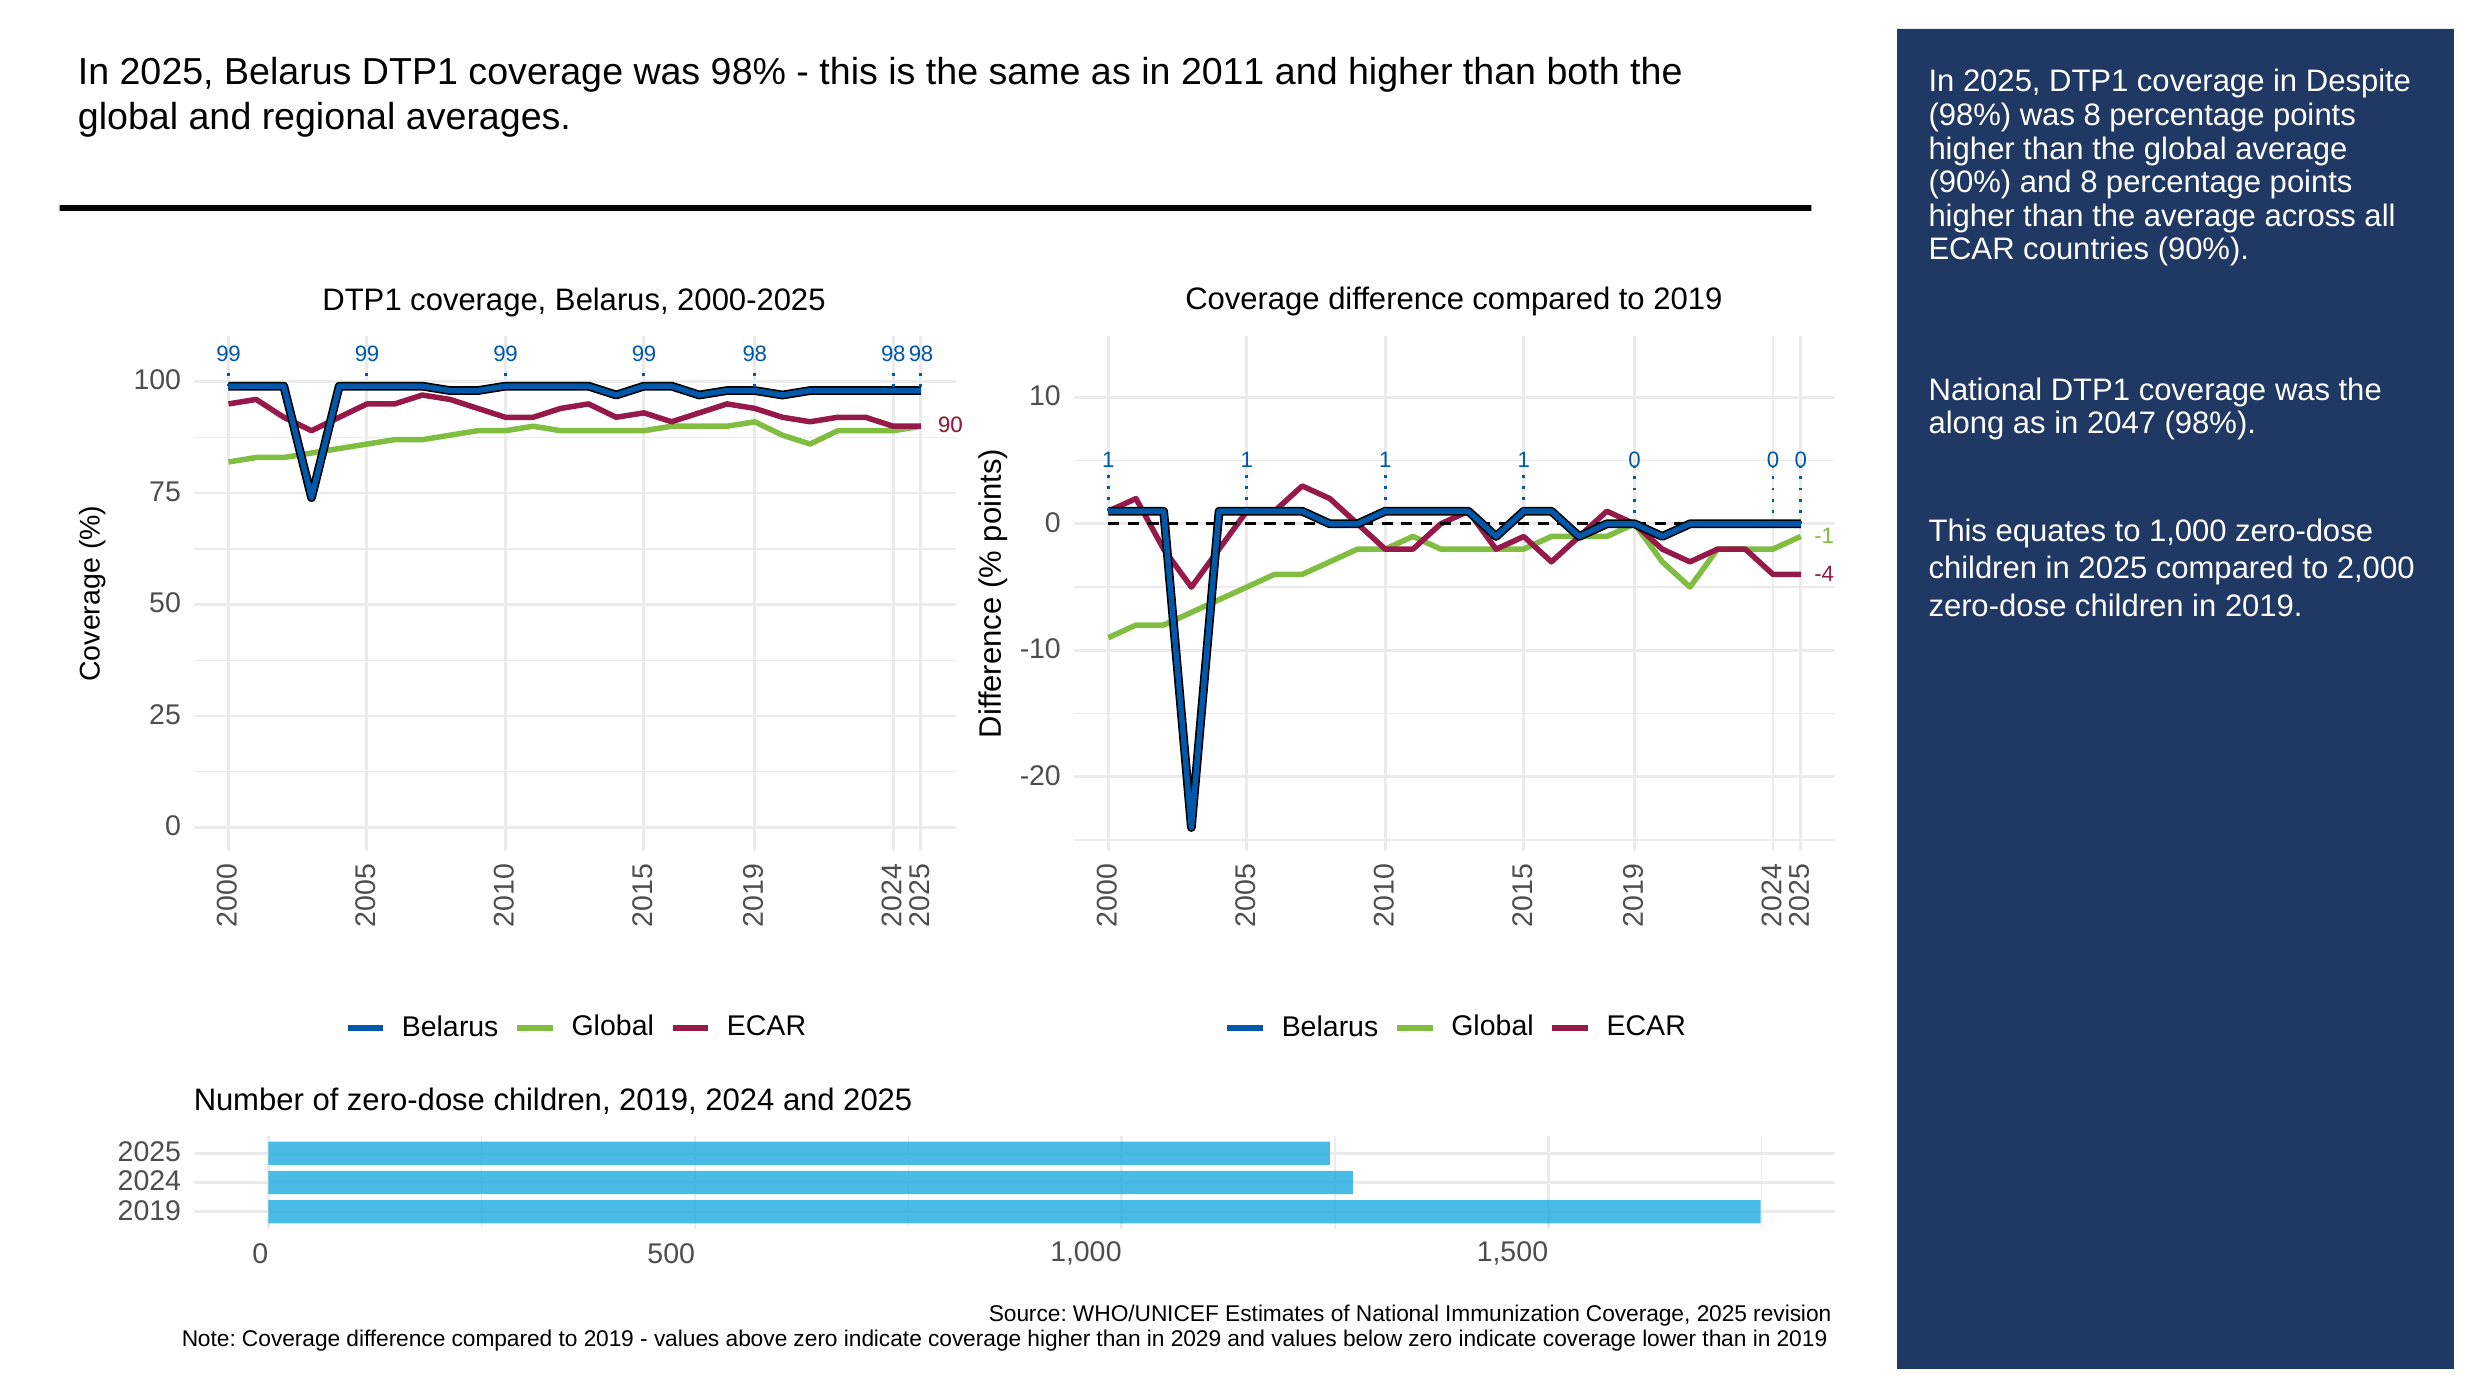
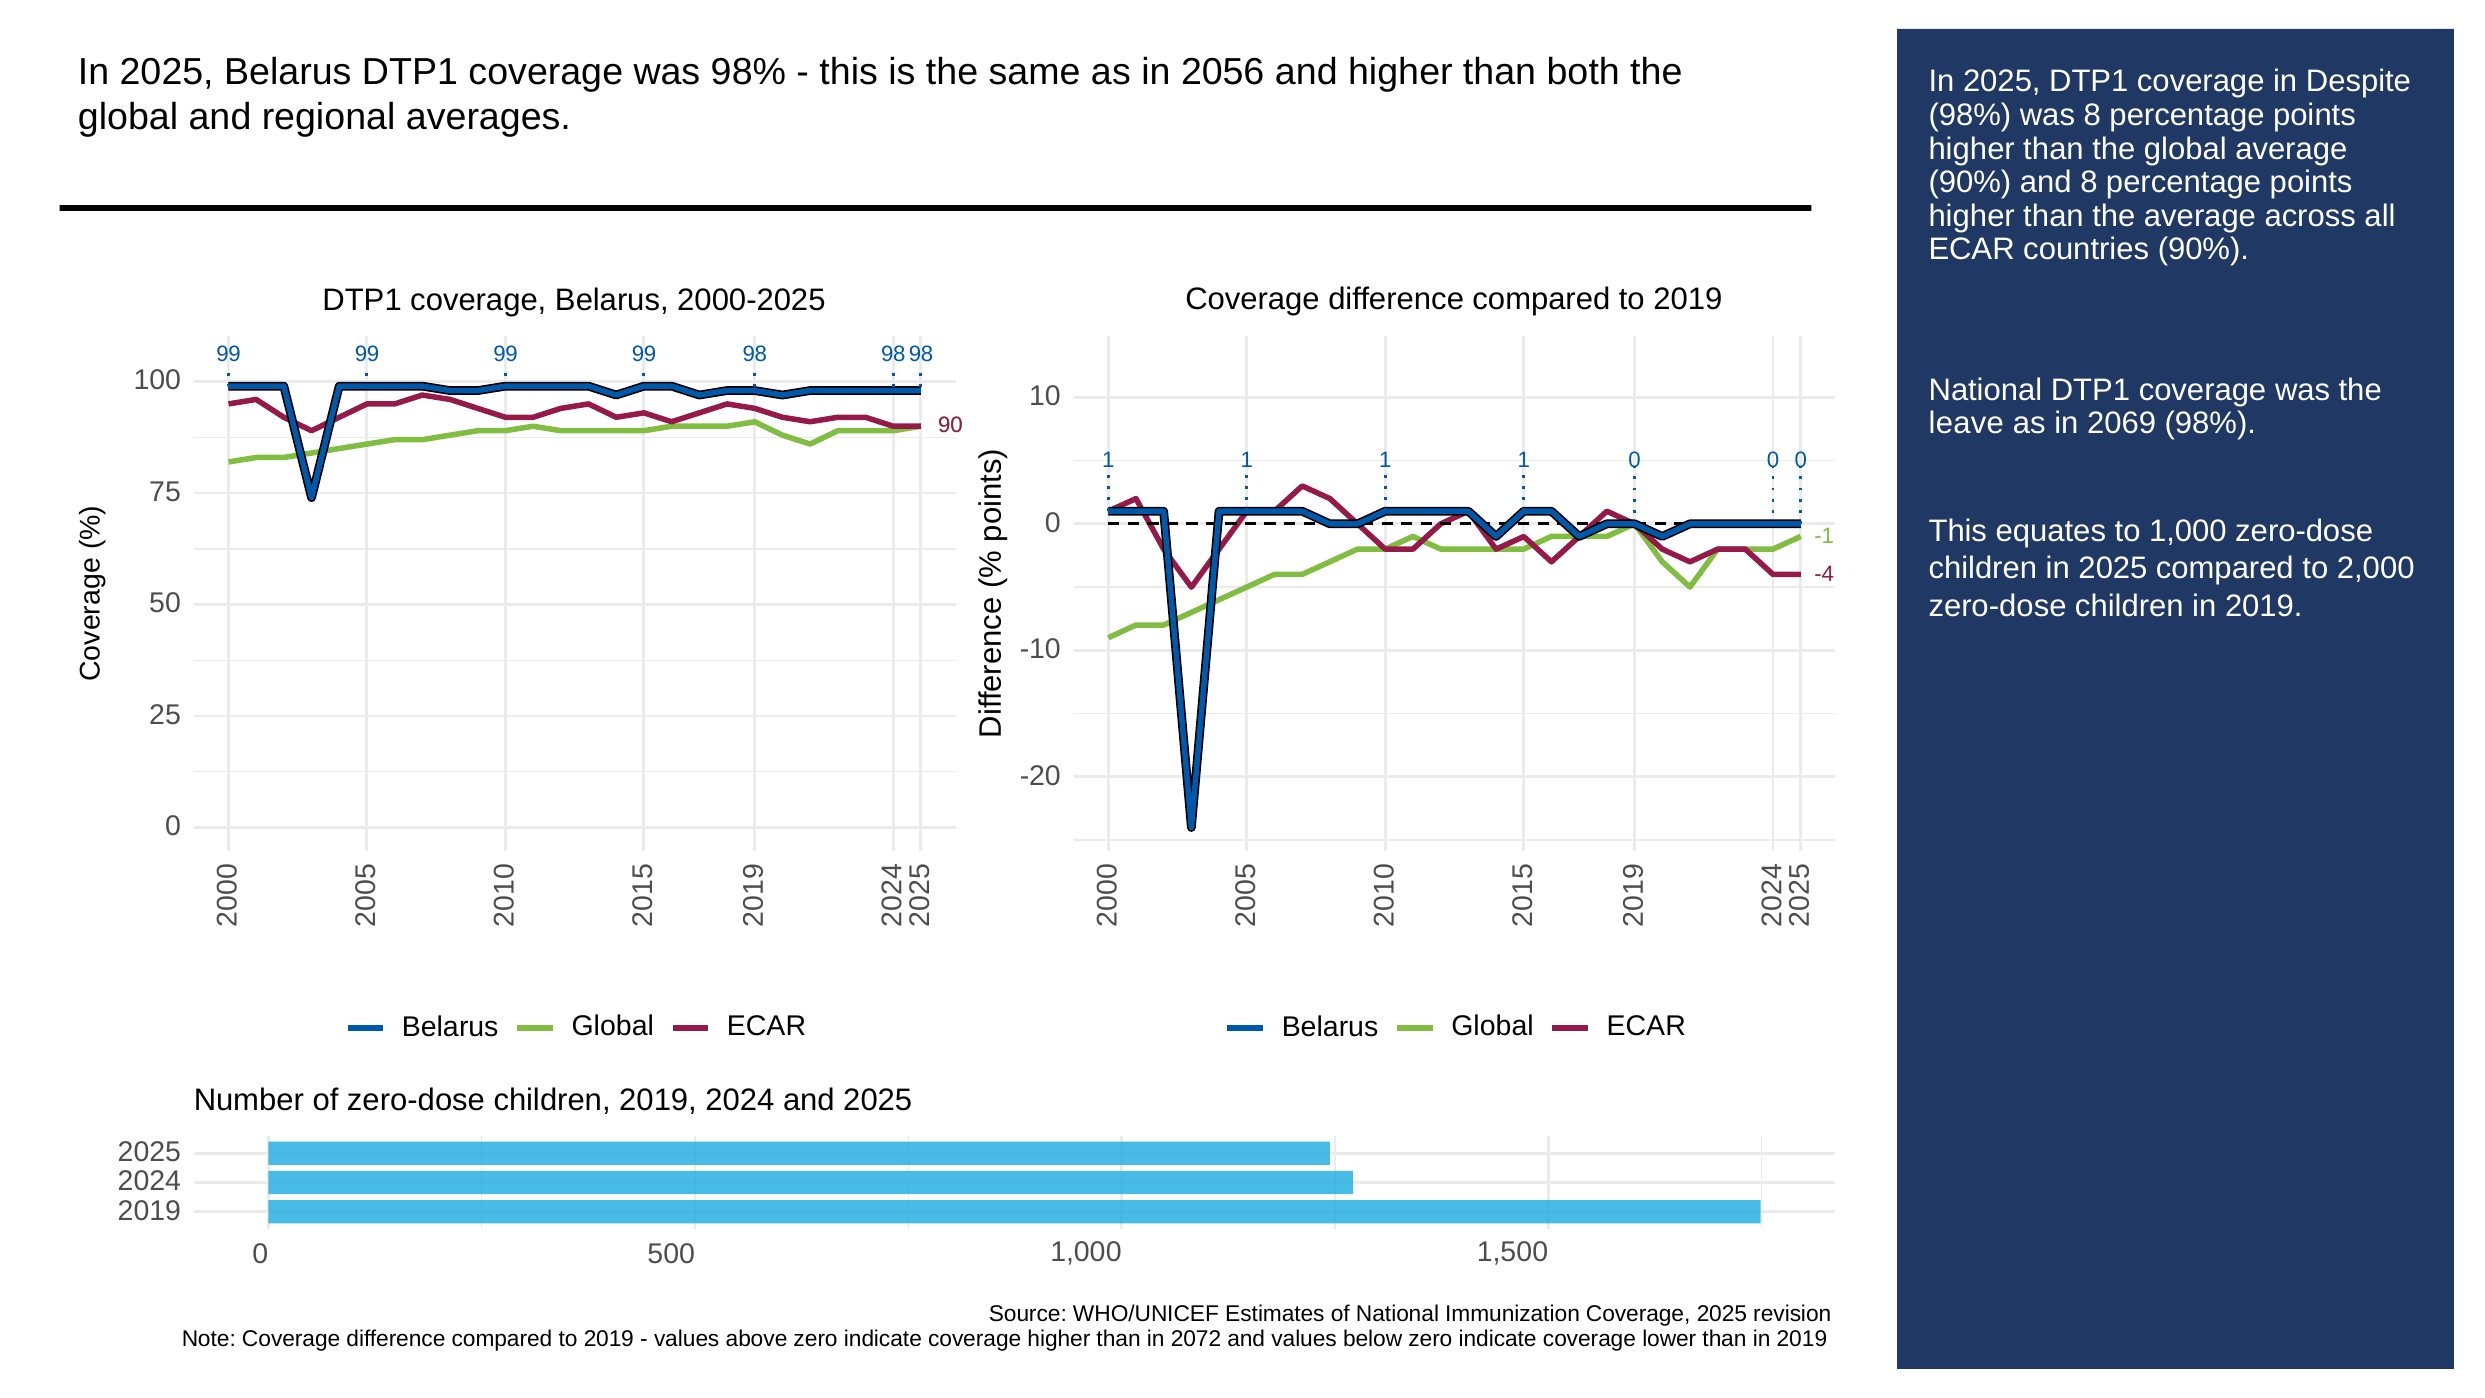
2011: 2011 -> 2056 (1223, 72)
along: along -> leave (1966, 423)
2047: 2047 -> 2069 (2122, 423)
2029: 2029 -> 2072 (1196, 1338)
